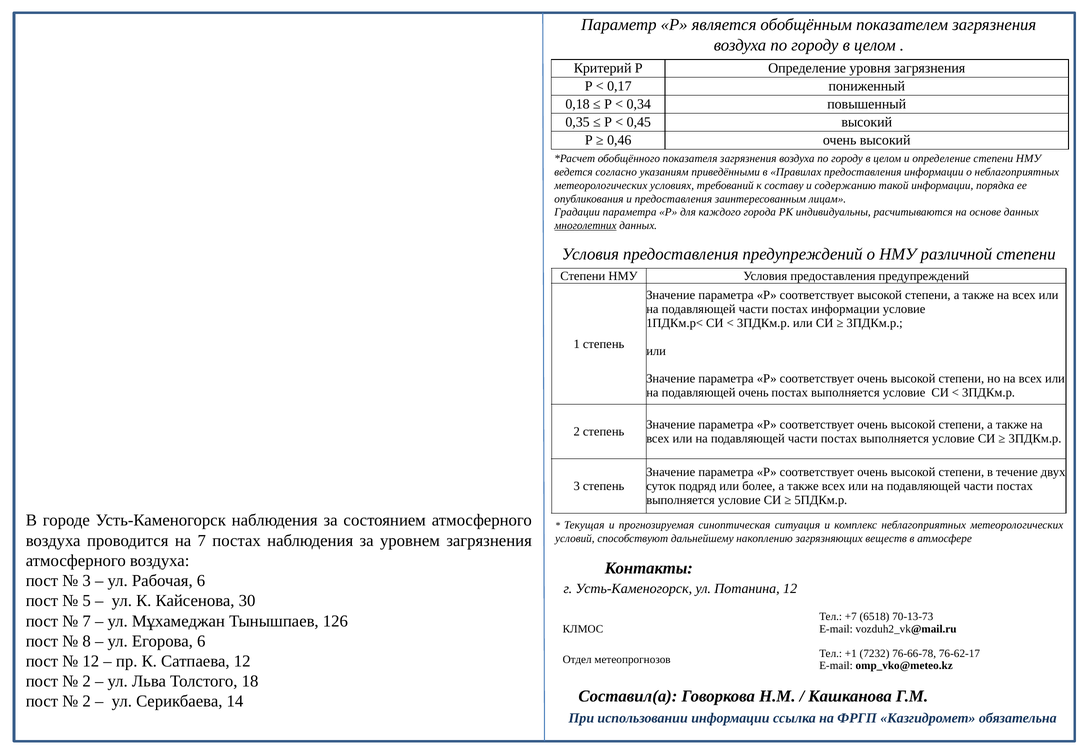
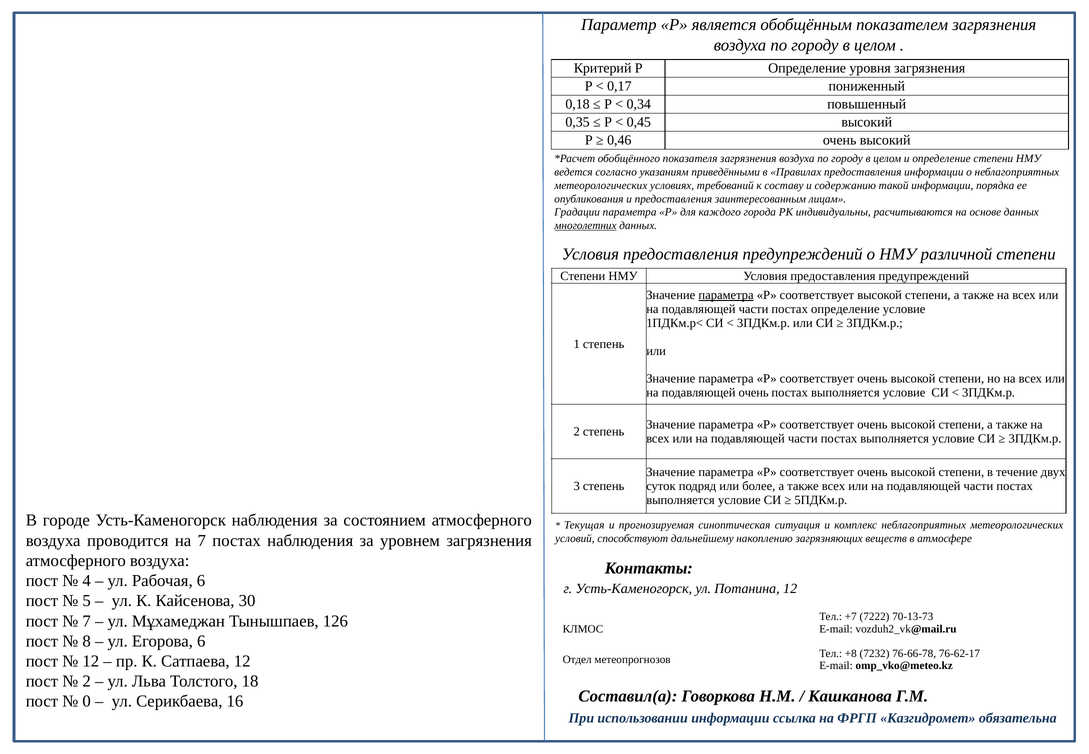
параметра underline: none -> present (726, 295)
постах информации: информации -> определение (845, 309)
3: 3 -> 4 (87, 581)
6518: 6518 -> 7222 (874, 616)
+1: +1 -> +8 (851, 653)
2: 2 -> 0 (87, 701)
14: 14 -> 16 (235, 701)
